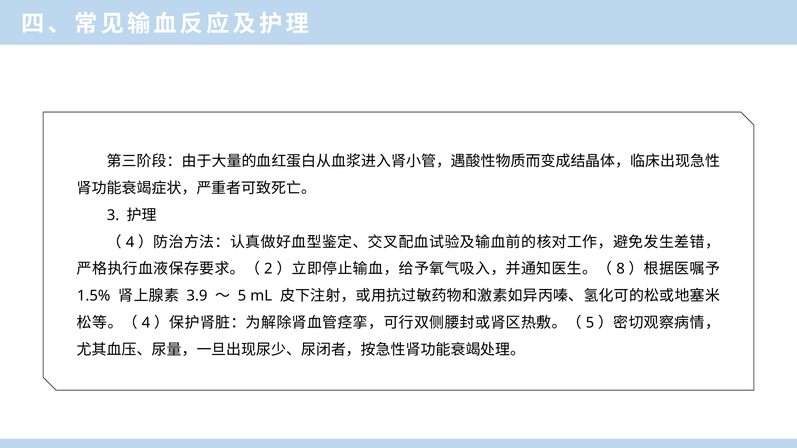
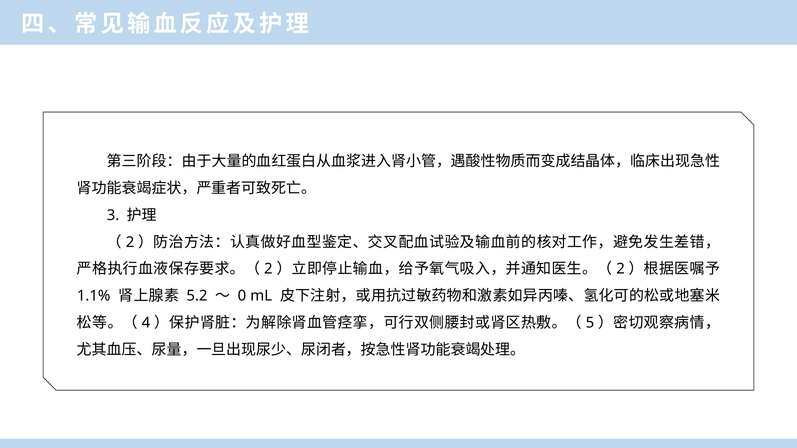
4: 4 -> 2 (130, 242)
8: 8 -> 2 (621, 269)
1.5%: 1.5% -> 1.1% (94, 296)
3.9: 3.9 -> 5.2 (197, 296)
5: 5 -> 0 (242, 296)
